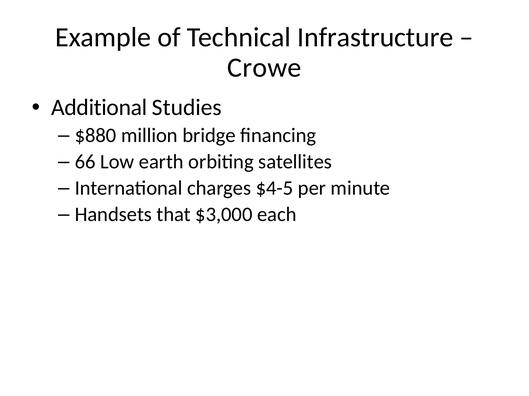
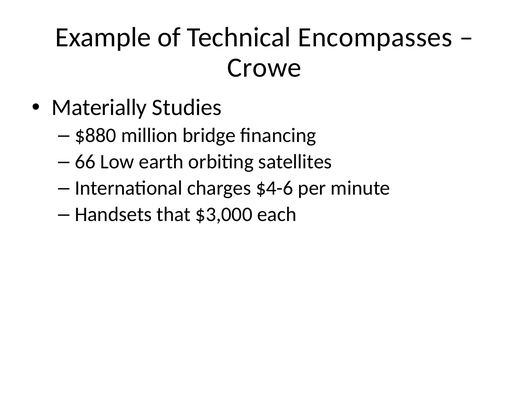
Infrastructure: Infrastructure -> Encompasses (375, 37)
Additional: Additional -> Materially (99, 108)
$4-5: $4-5 -> $4-6 (274, 188)
